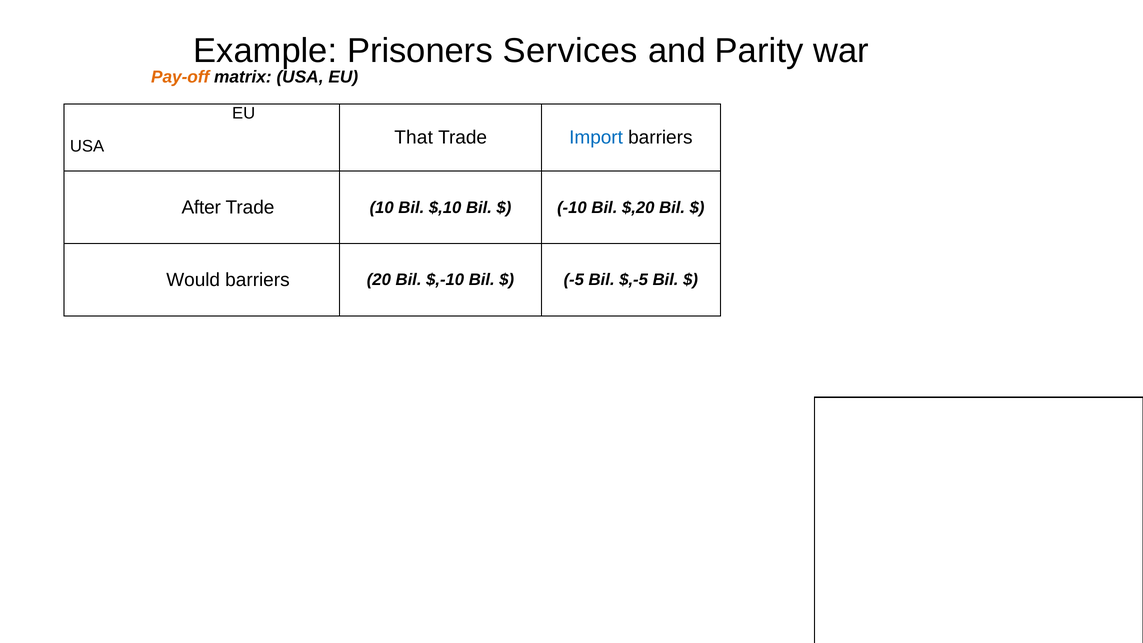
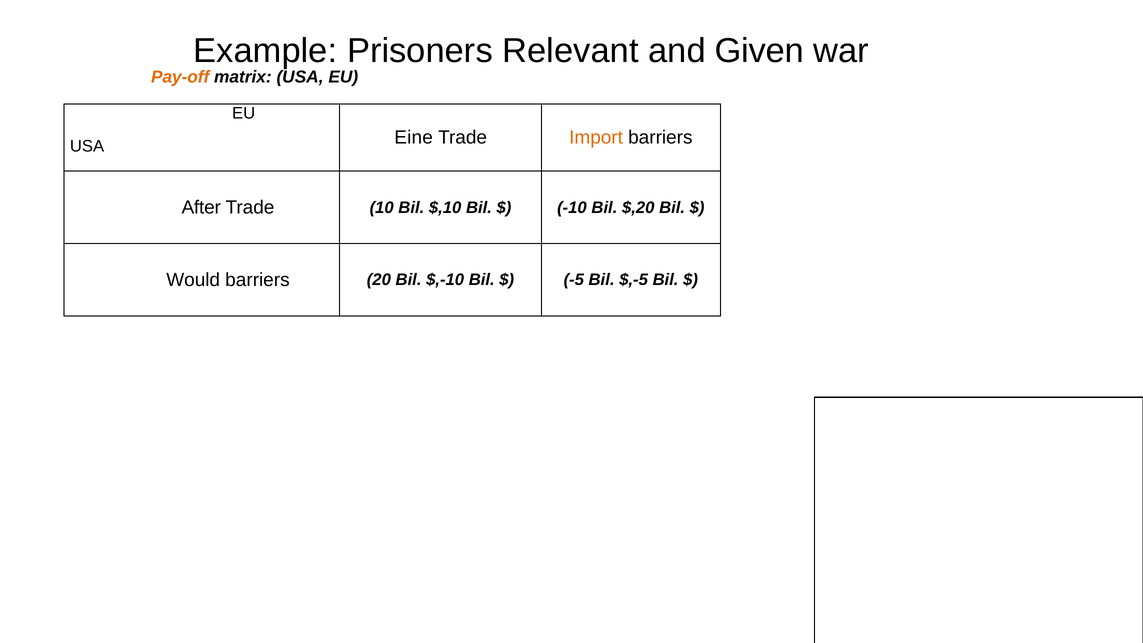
Services: Services -> Relevant (570, 51)
Parity: Parity -> Given (759, 51)
That: That -> Eine (414, 138)
Import colour: blue -> orange (596, 138)
